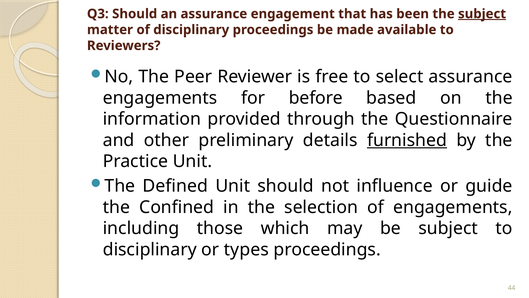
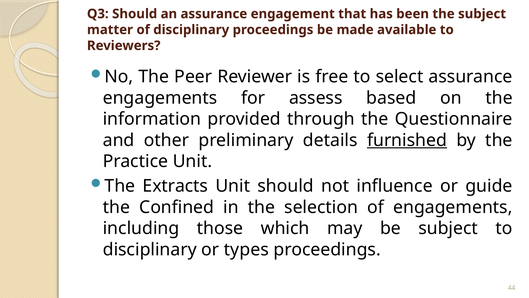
subject underline: present -> none (482, 14)
before: before -> assess (316, 98)
Defined: Defined -> Extracts (175, 186)
